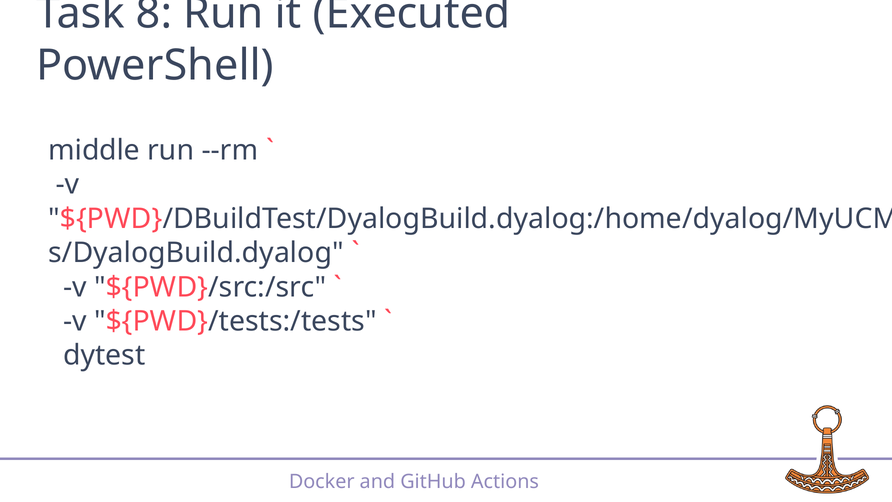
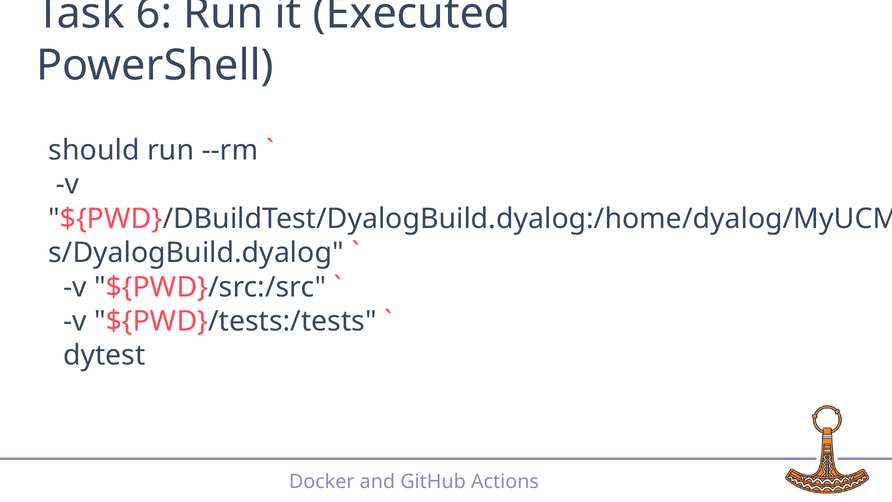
8: 8 -> 6 (154, 14)
middle: middle -> should (94, 150)
